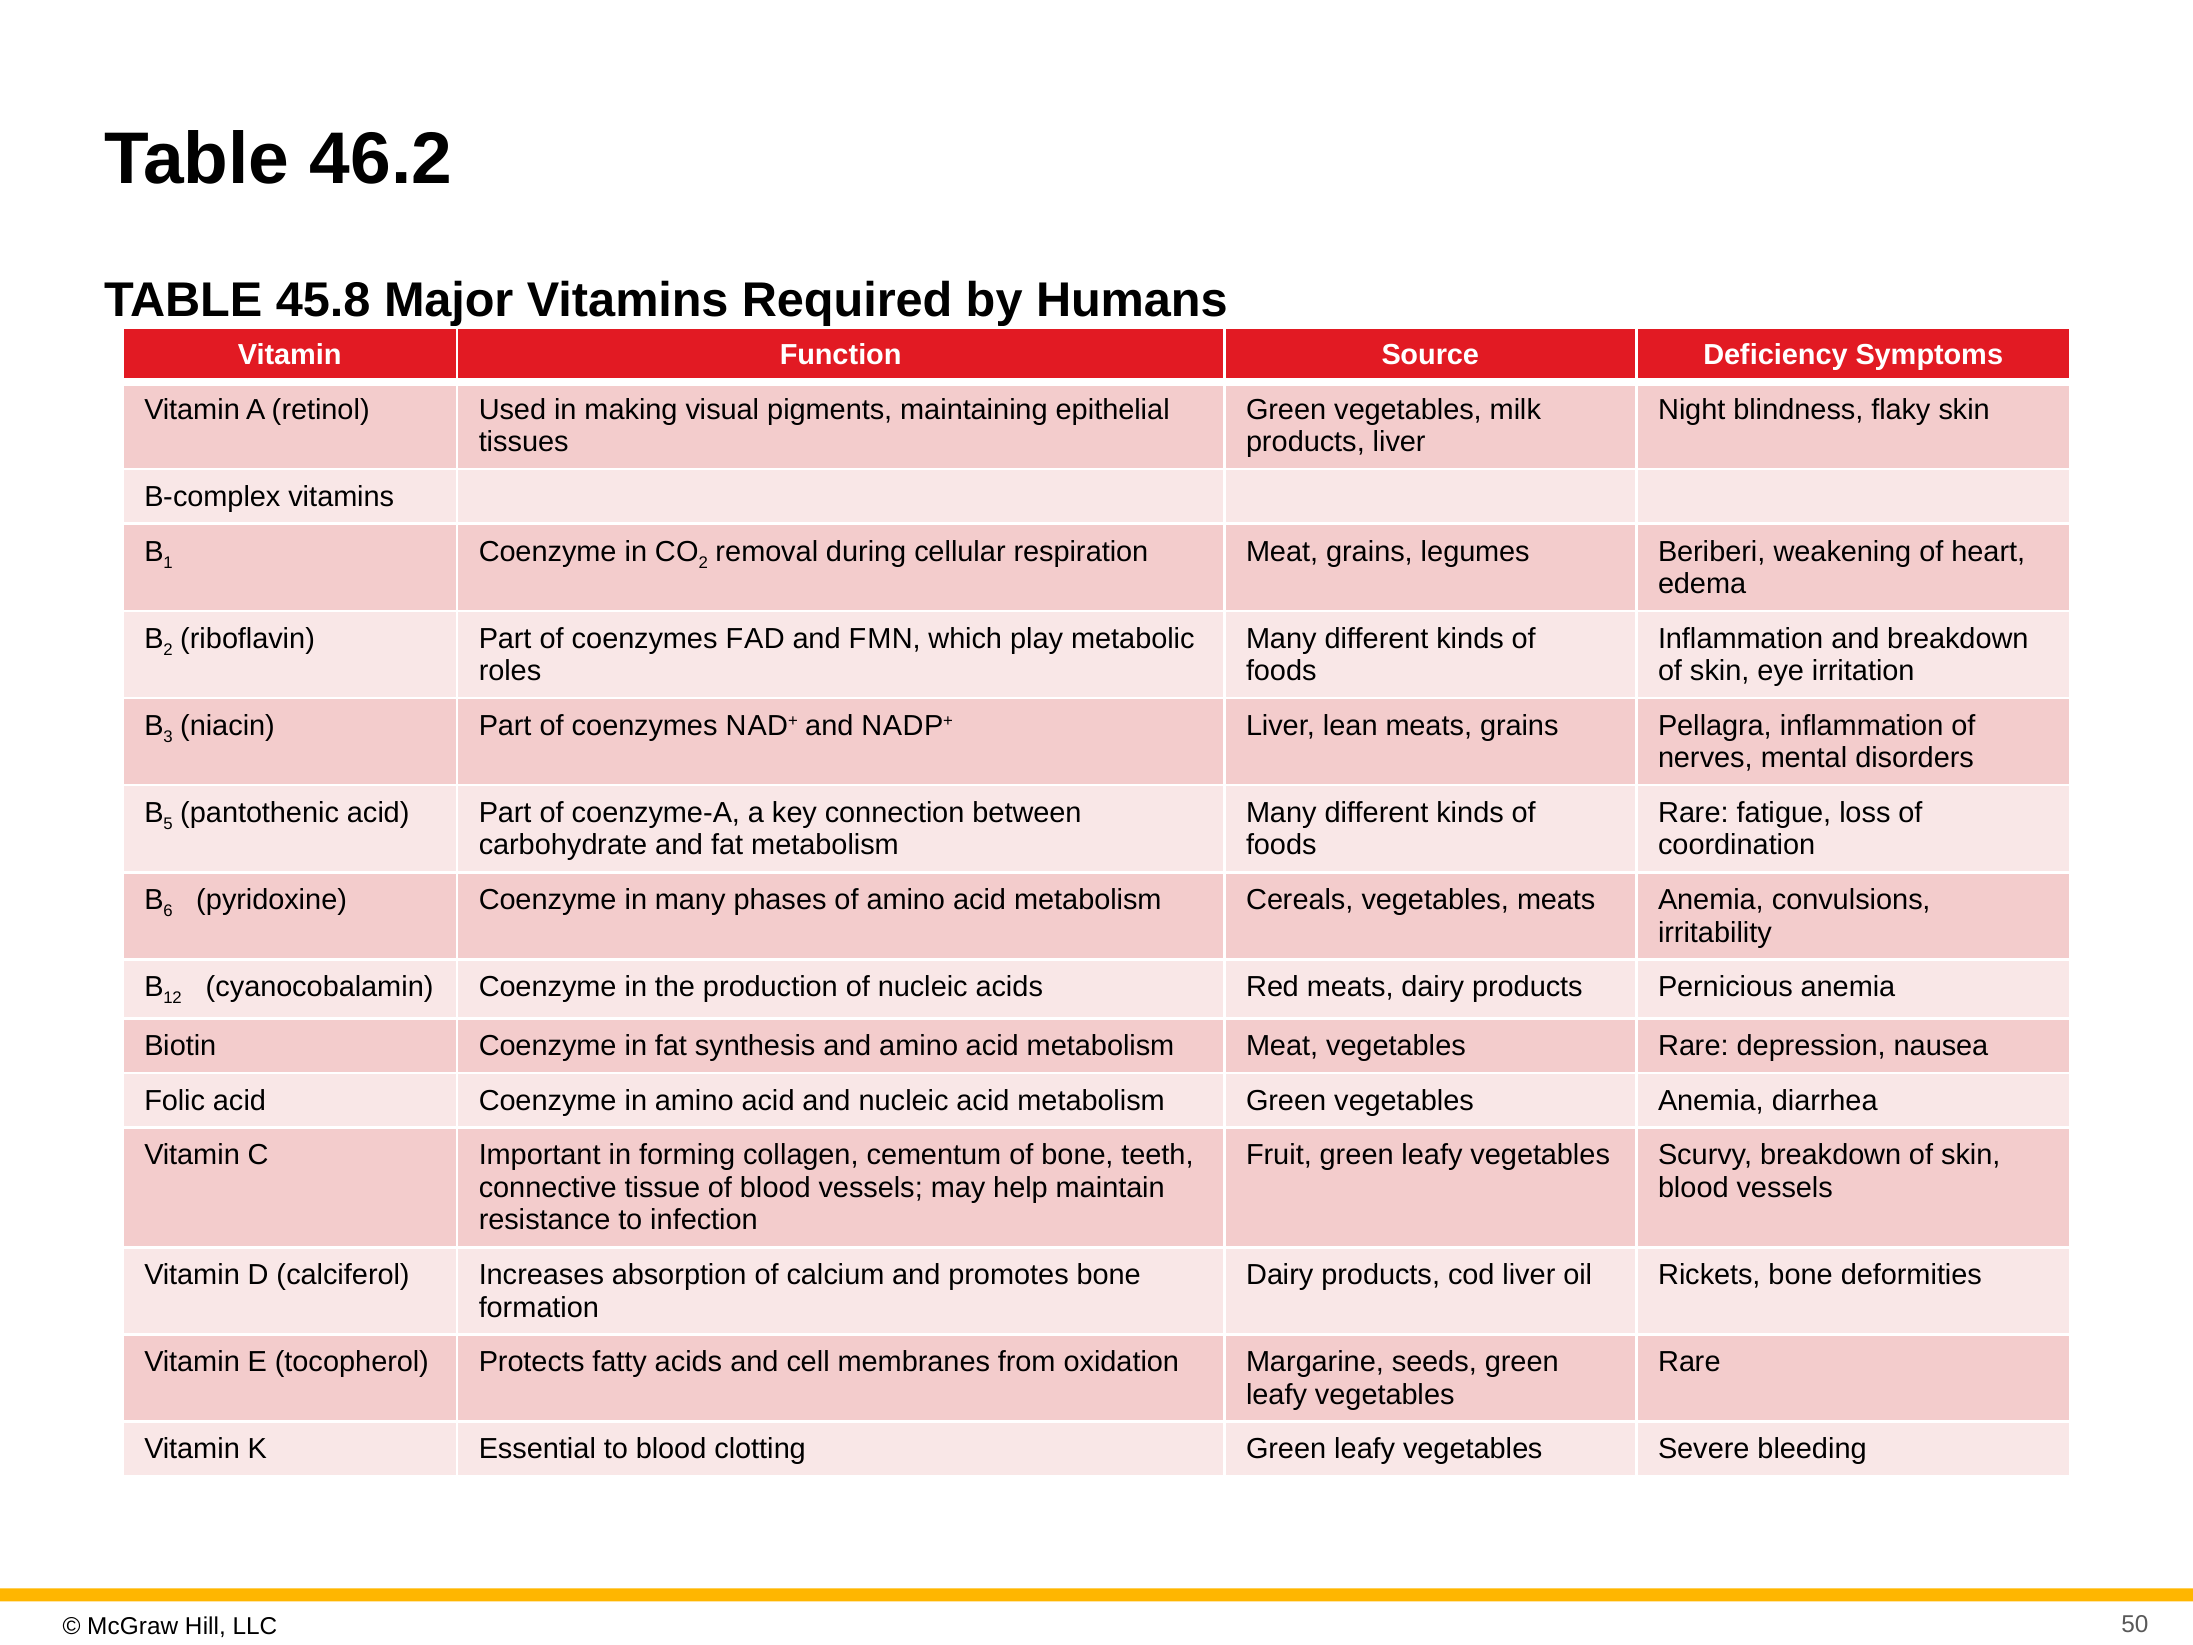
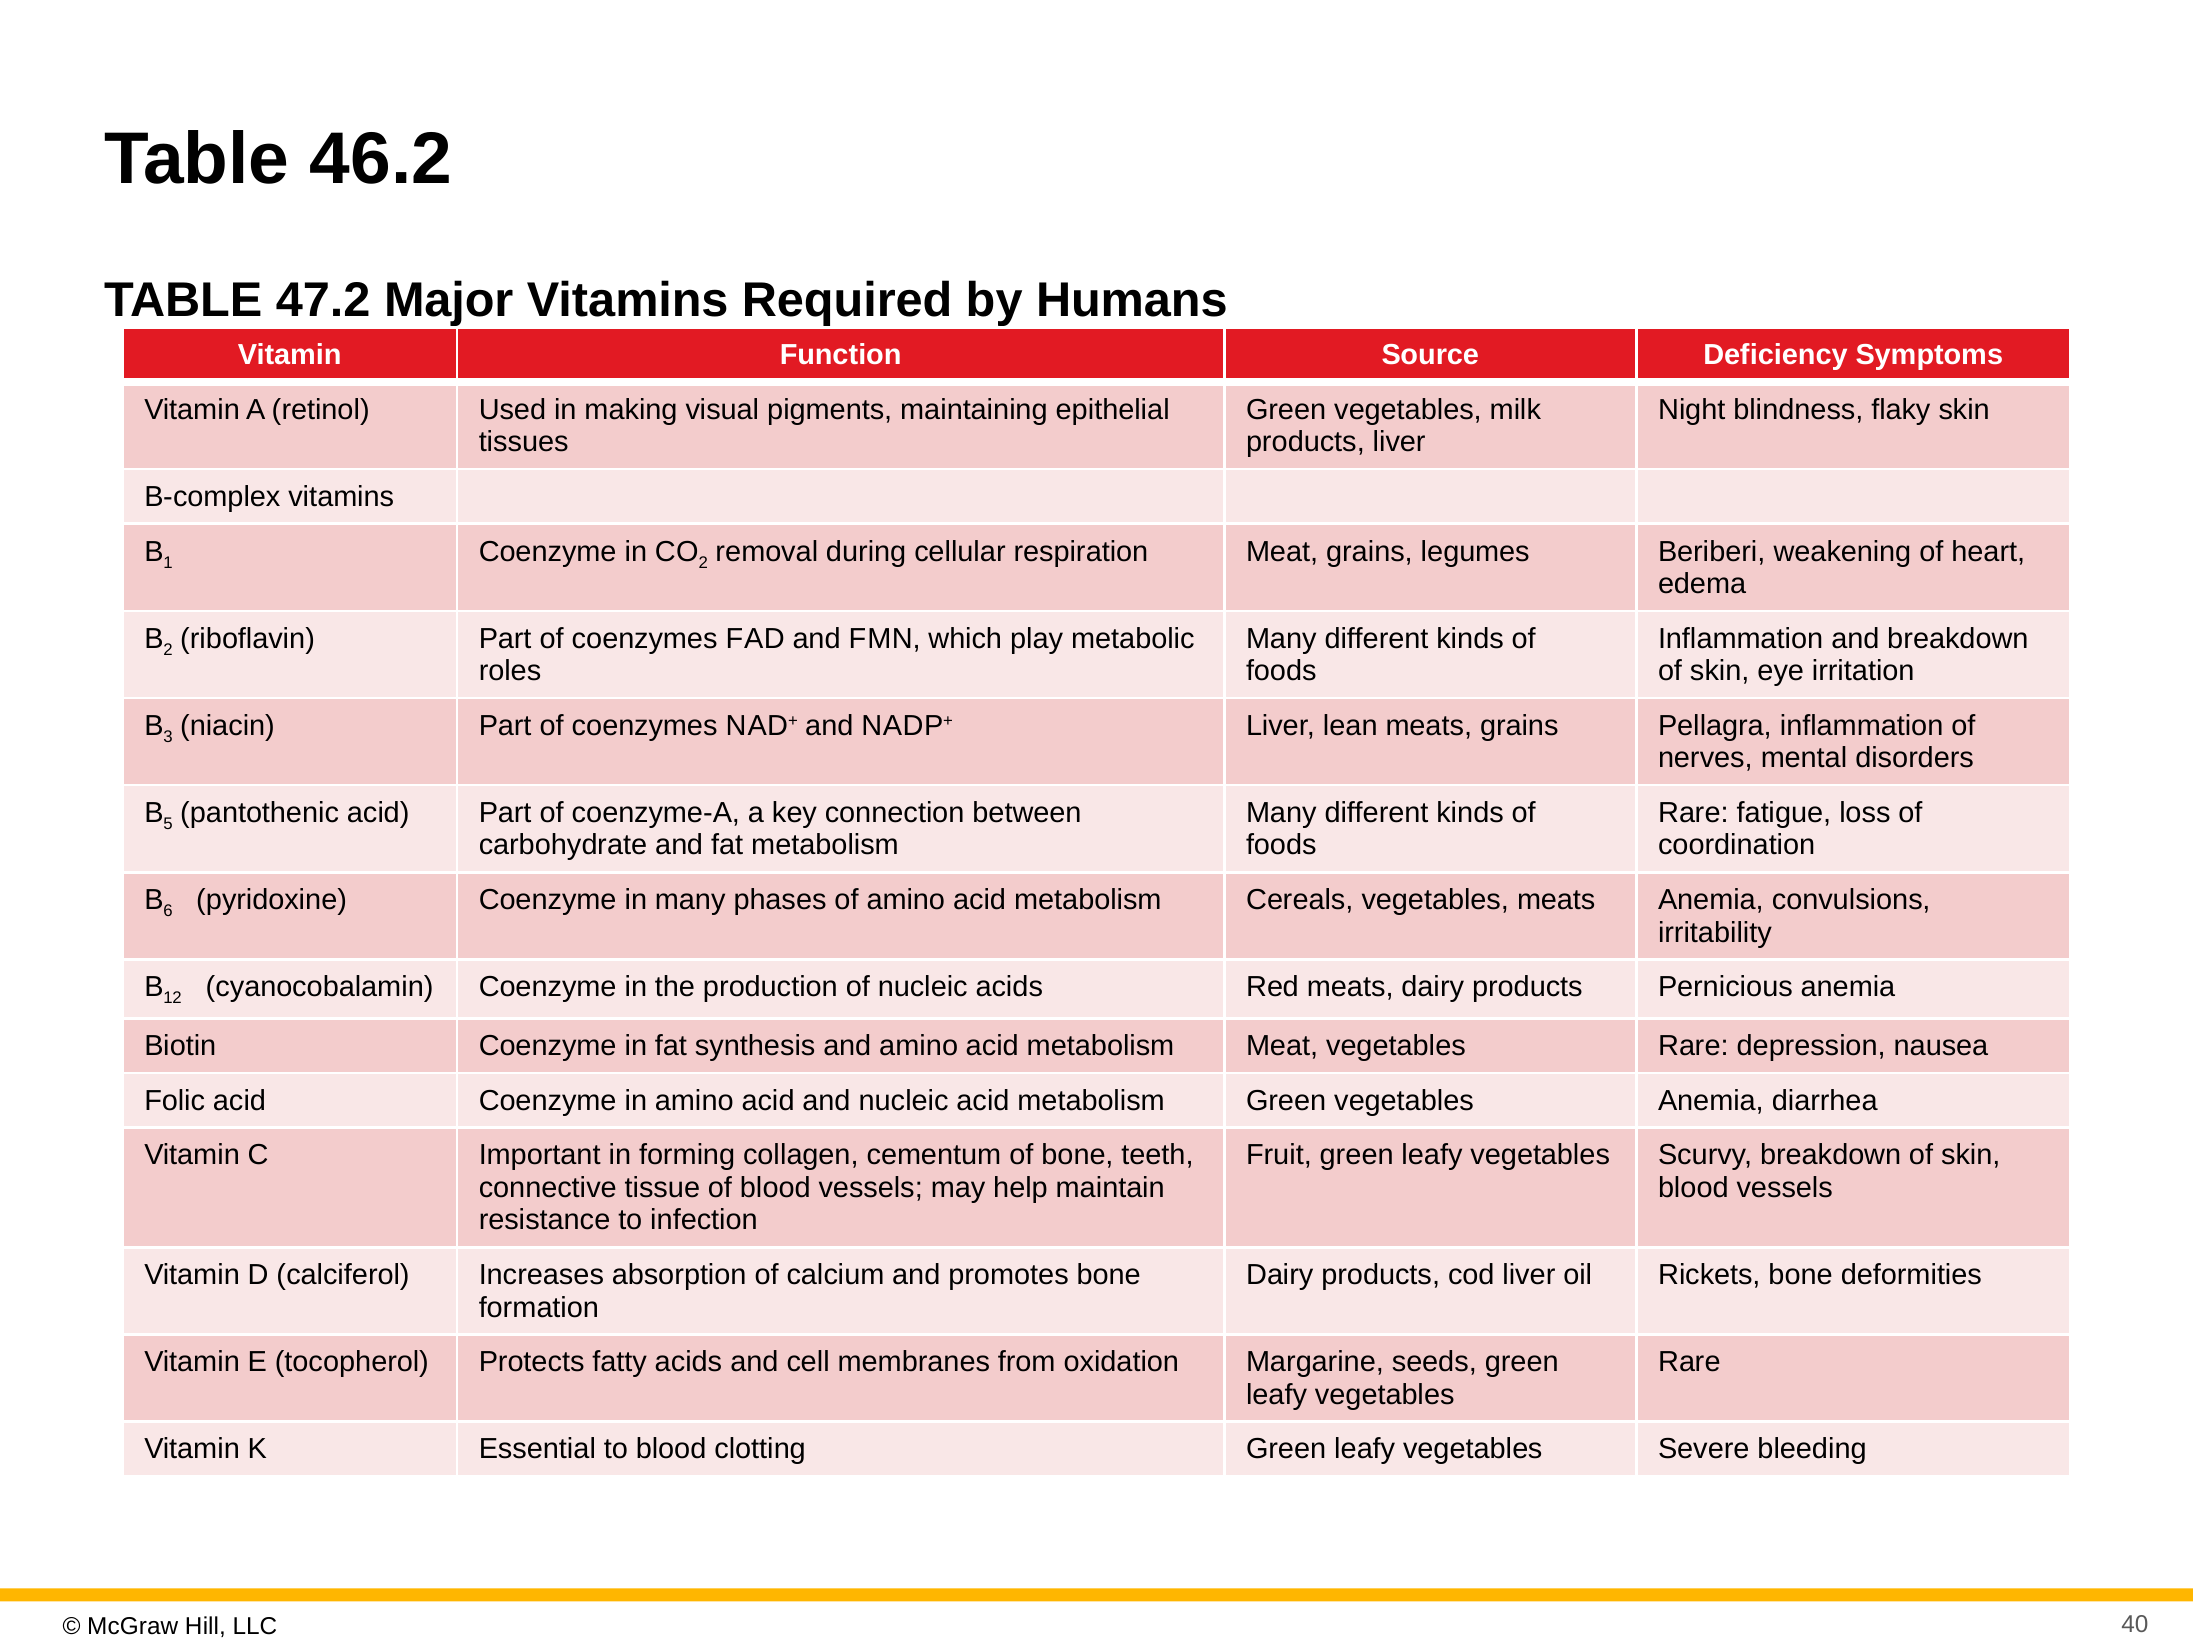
45.8: 45.8 -> 47.2 (323, 301)
50: 50 -> 40 (2135, 1624)
